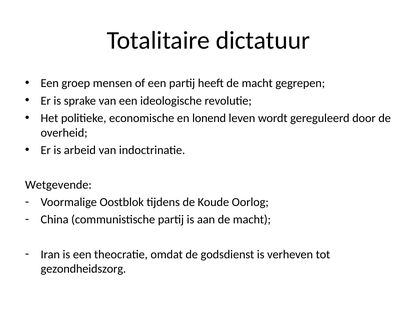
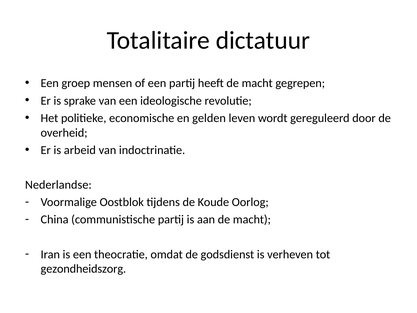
lonend: lonend -> gelden (209, 118)
Wetgevende: Wetgevende -> Nederlandse (58, 185)
